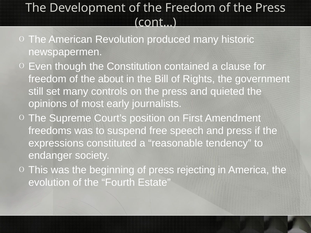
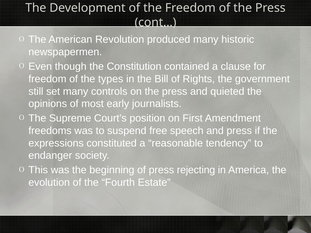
about: about -> types (111, 79)
